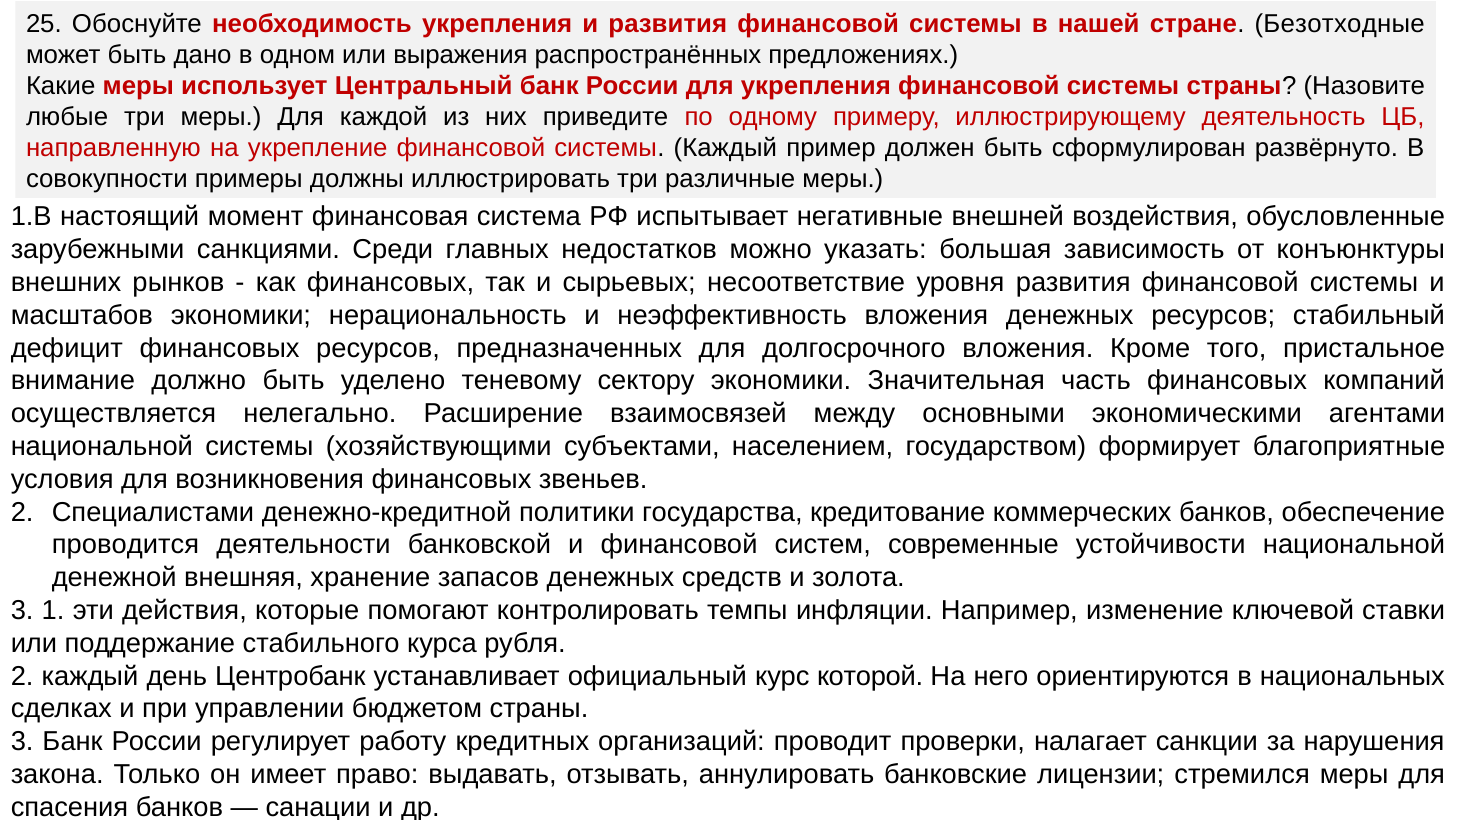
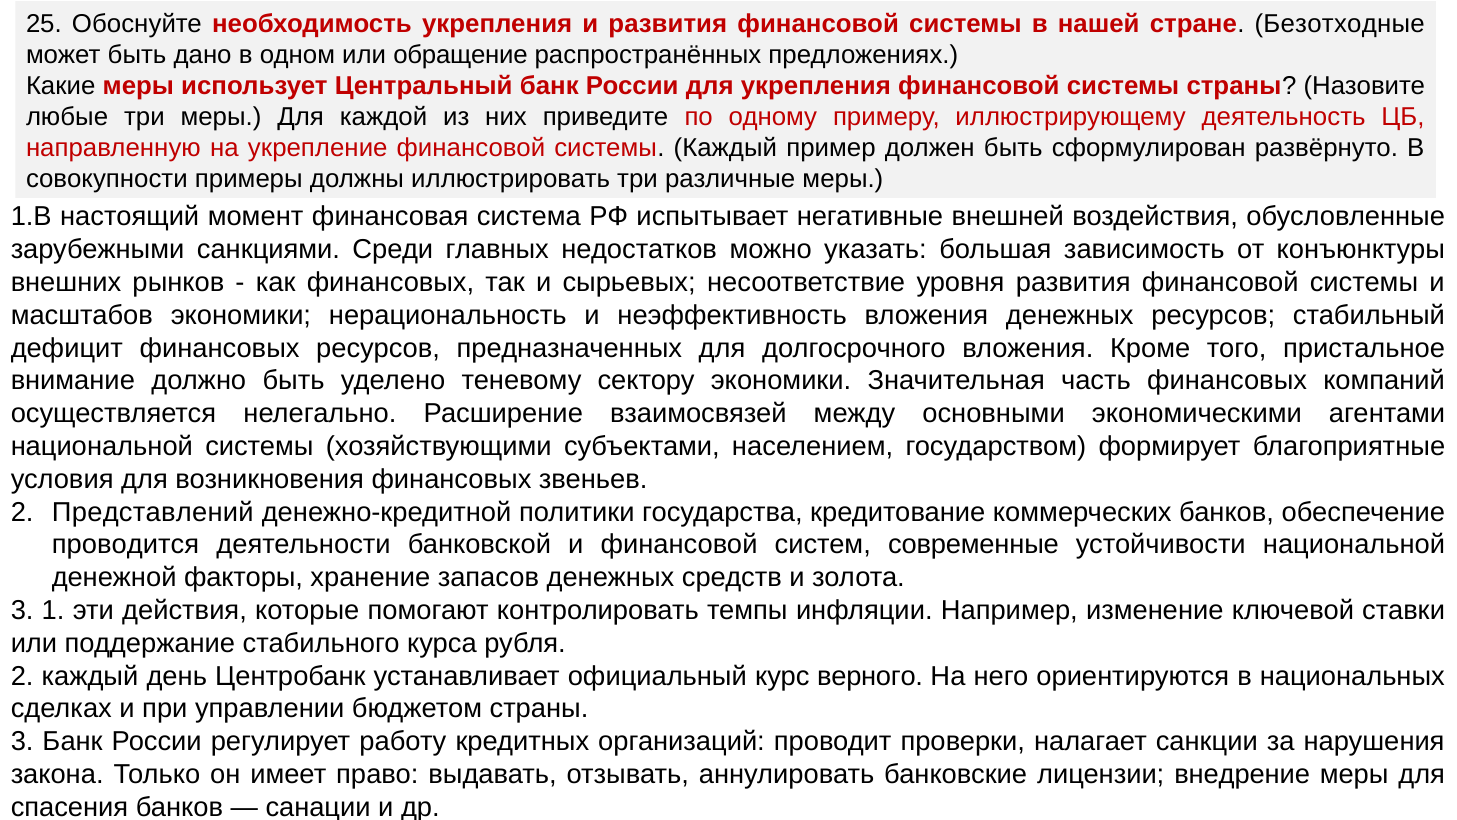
выражения: выражения -> обращение (461, 55)
Специалистами: Специалистами -> Представлений (153, 512)
внешняя: внешняя -> факторы (244, 577)
которой: которой -> верного (870, 676)
стремился: стремился -> внедрение (1242, 774)
